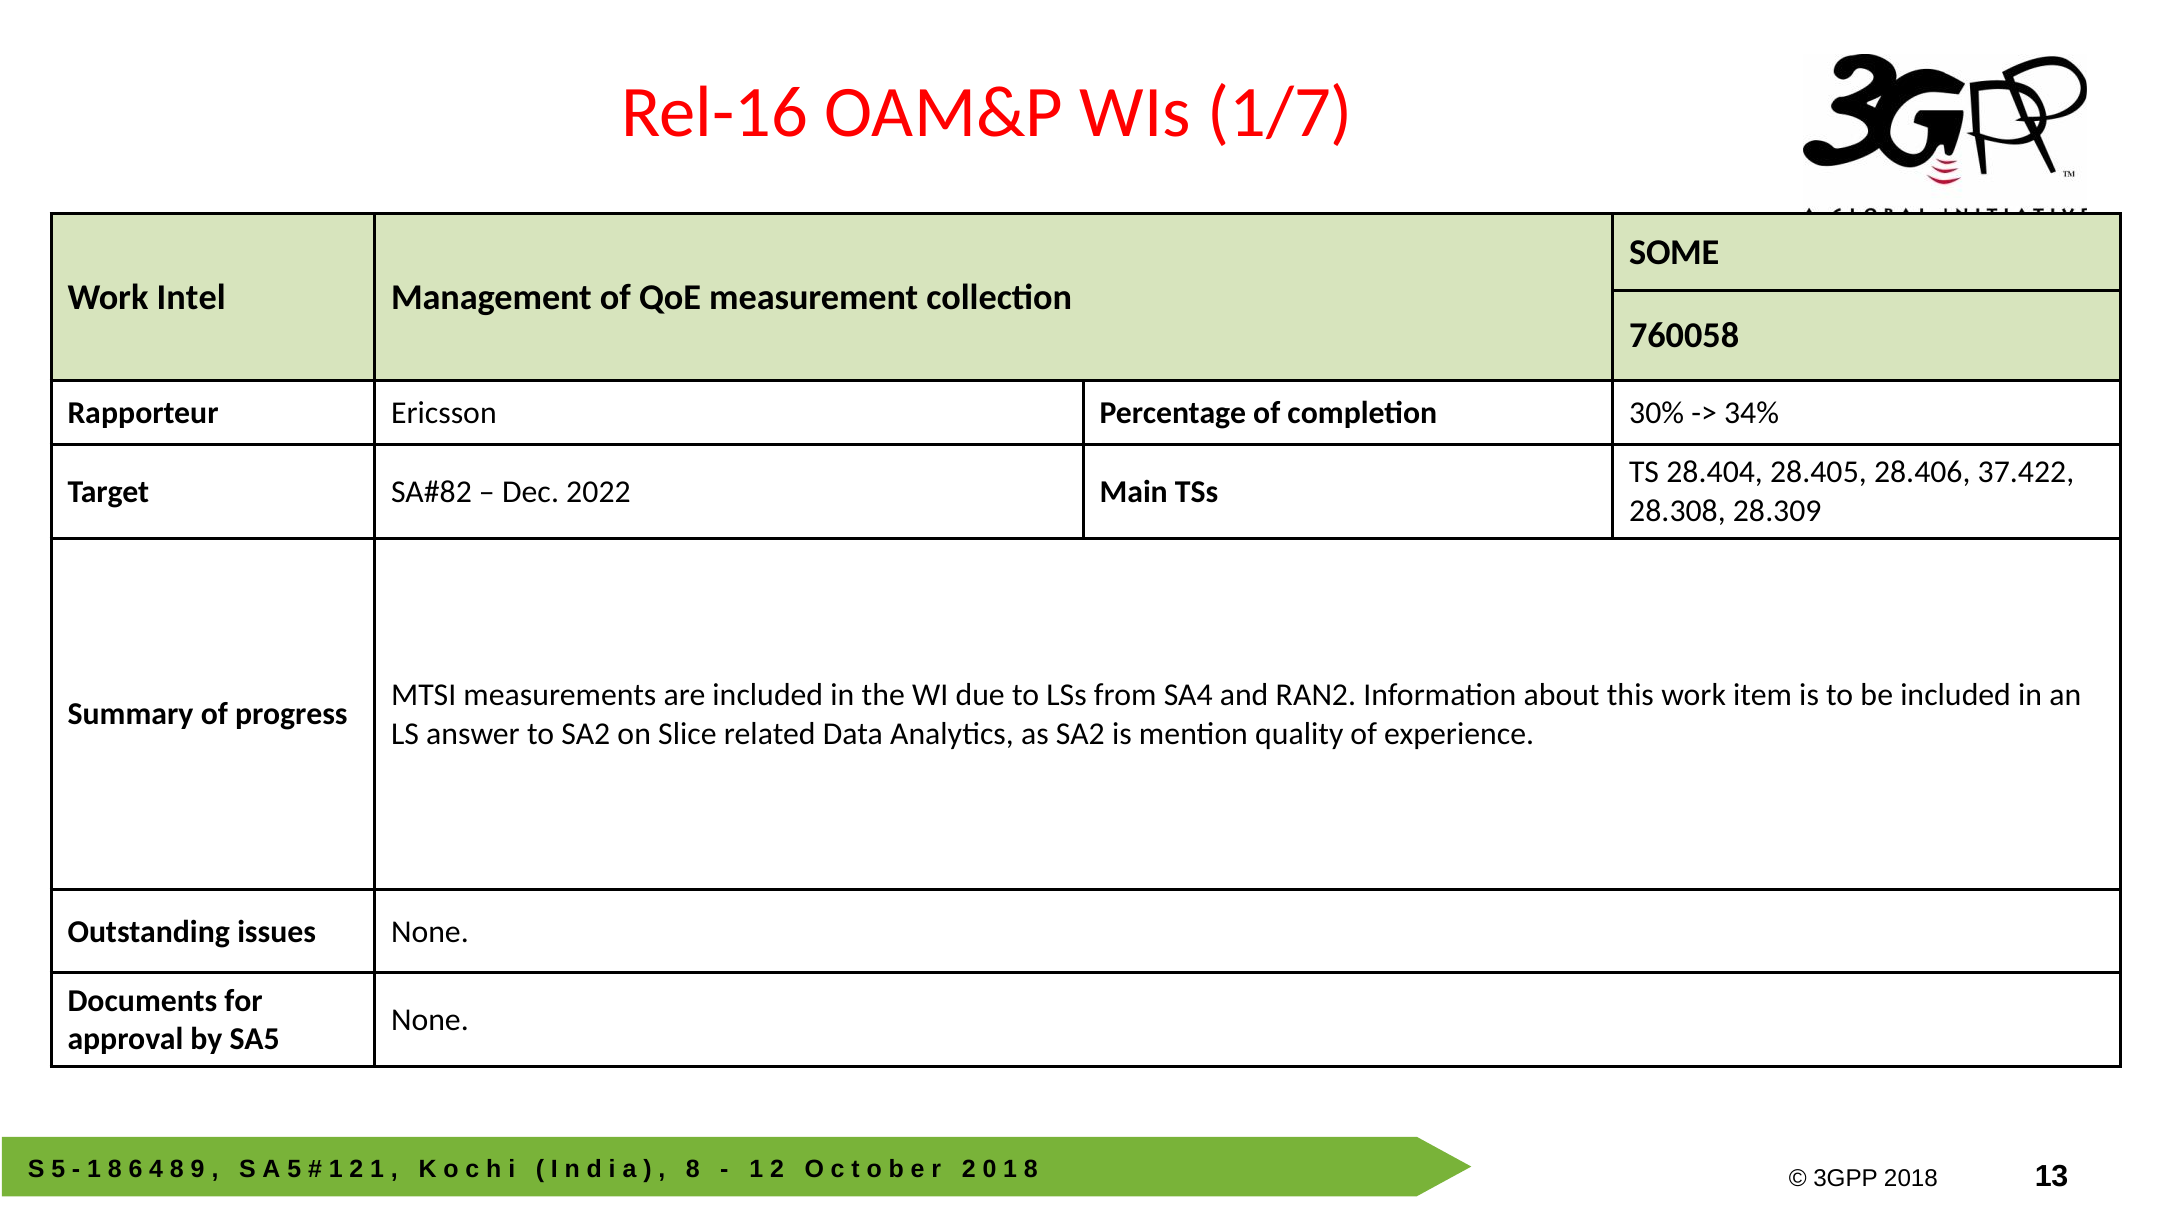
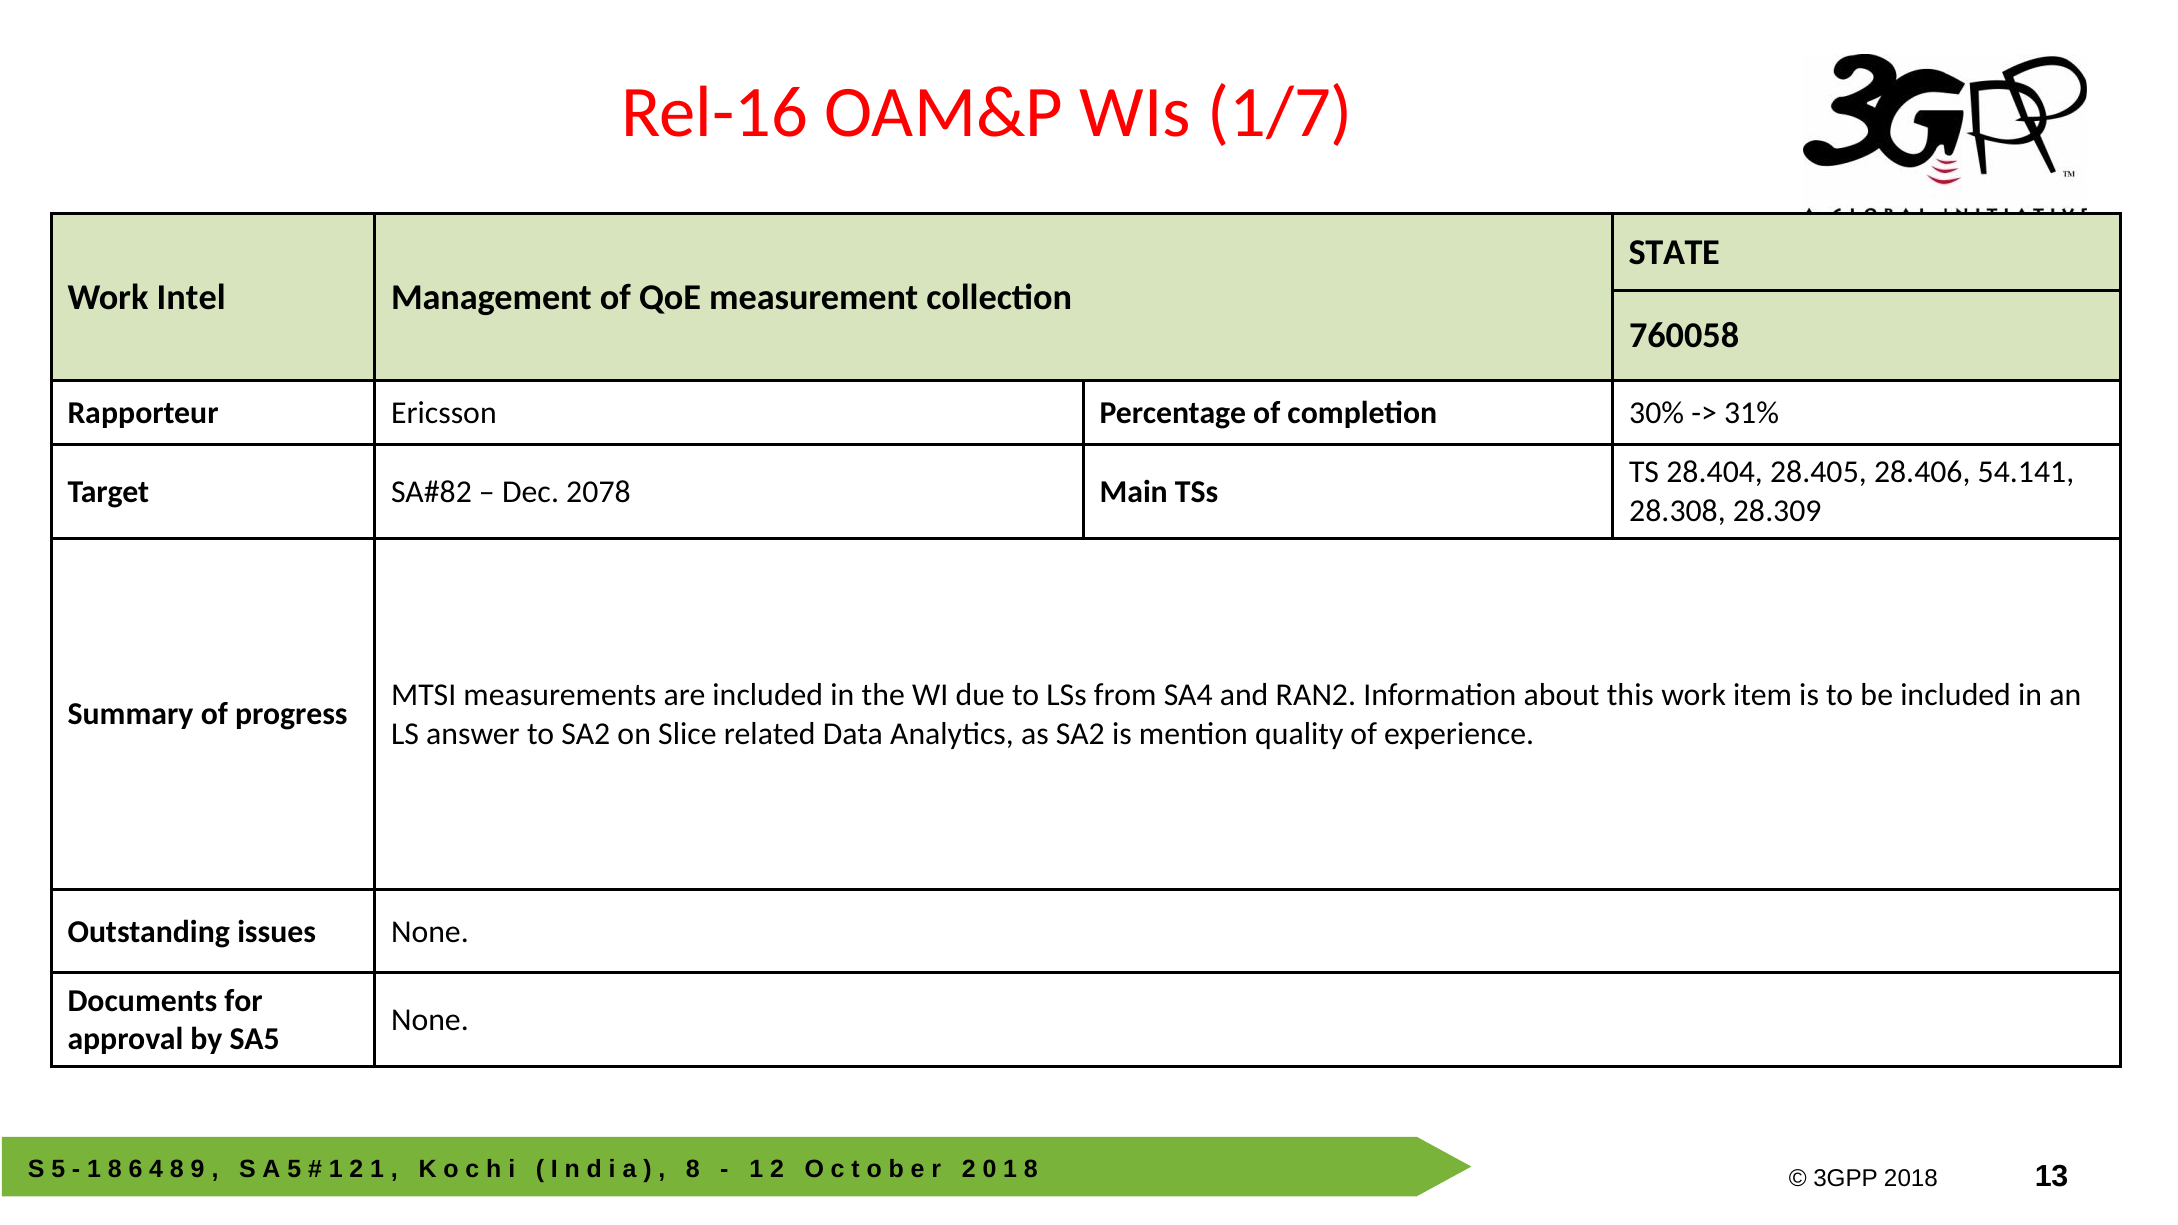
SOME: SOME -> STATE (1674, 253)
34%: 34% -> 31% (1752, 413)
37.422: 37.422 -> 54.141 (2026, 472)
2022: 2022 -> 2078 (598, 492)
